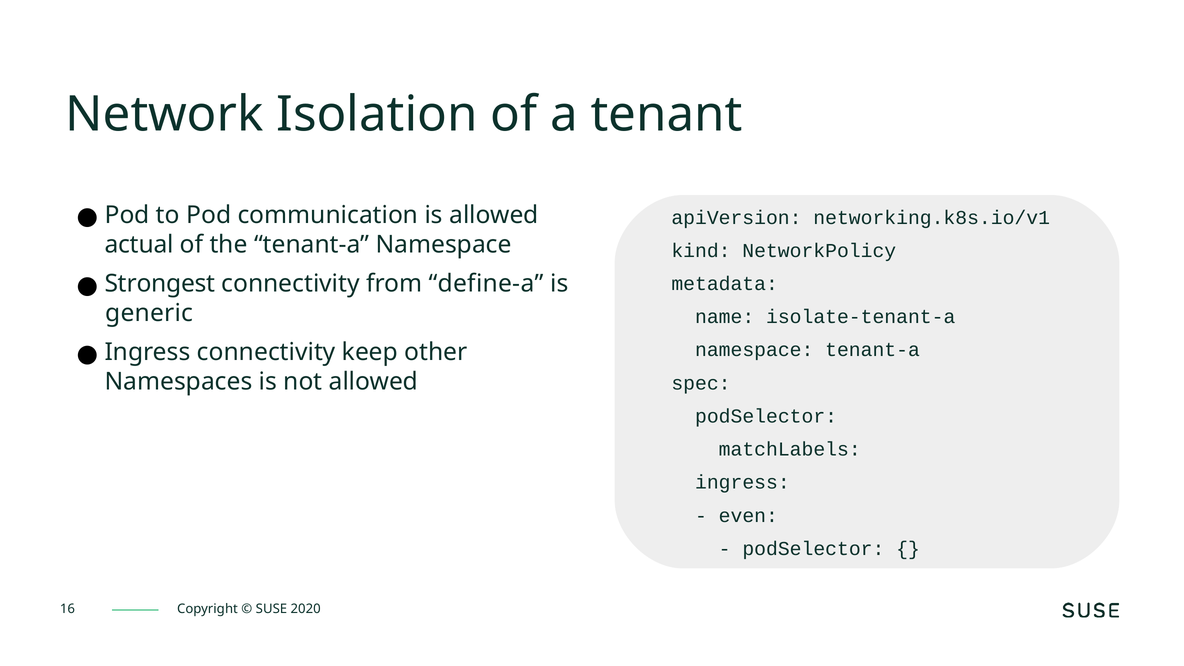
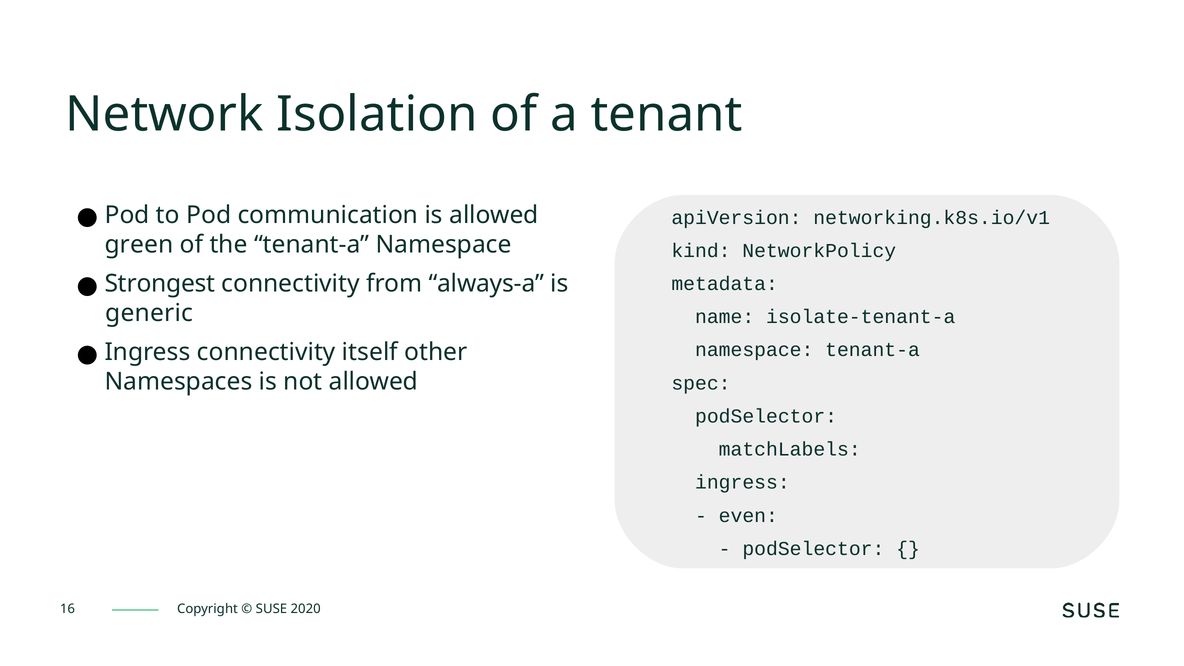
actual: actual -> green (139, 245)
define-a: define-a -> always-a (486, 284)
keep: keep -> itself (370, 353)
